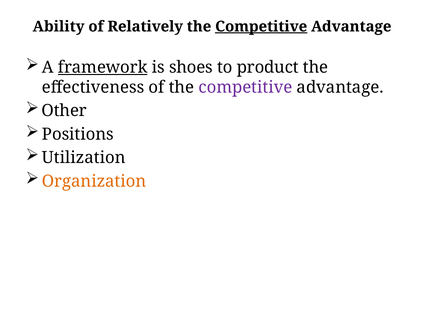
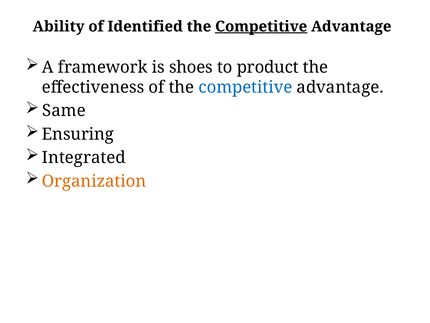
Relatively: Relatively -> Identified (145, 26)
framework underline: present -> none (103, 67)
competitive colour: purple -> blue (245, 87)
Other: Other -> Same (64, 111)
Positions: Positions -> Ensuring (78, 134)
Utilization: Utilization -> Integrated (84, 157)
